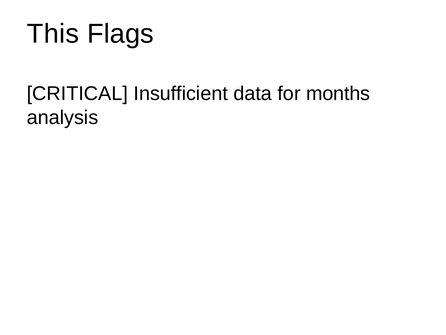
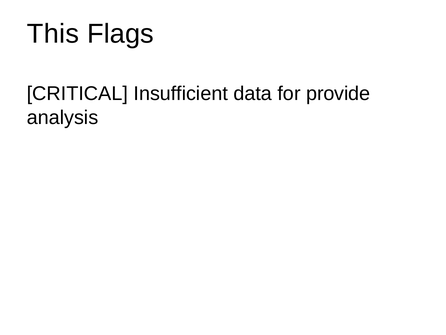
months: months -> provide (338, 94)
